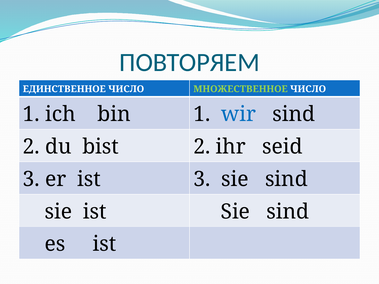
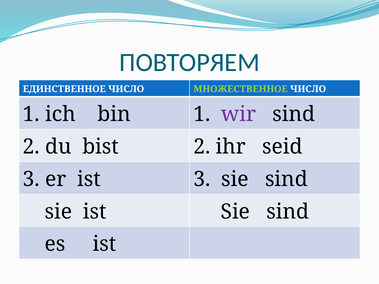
wir colour: blue -> purple (239, 114)
